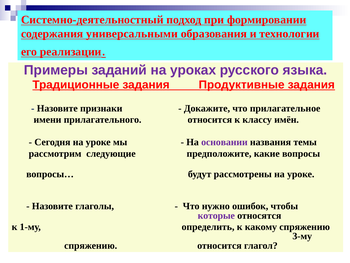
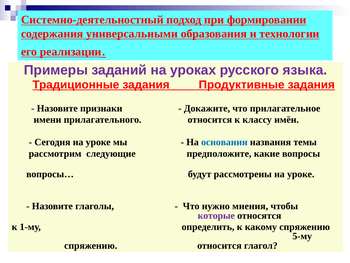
основании colour: purple -> blue (224, 142)
ошибок: ошибок -> мнения (250, 206)
3-му: 3-му -> 5-му (302, 236)
